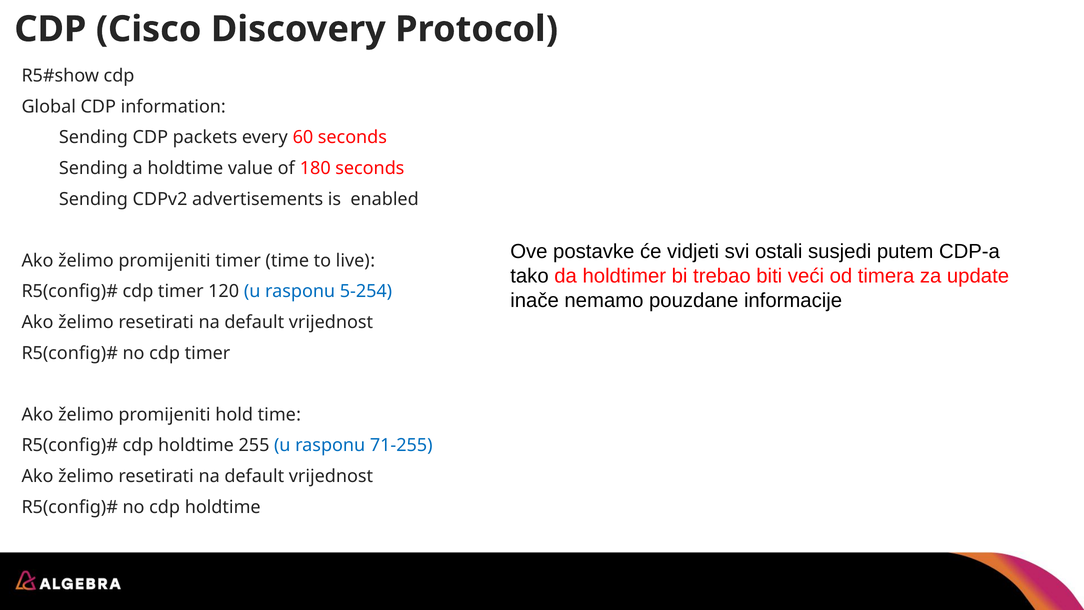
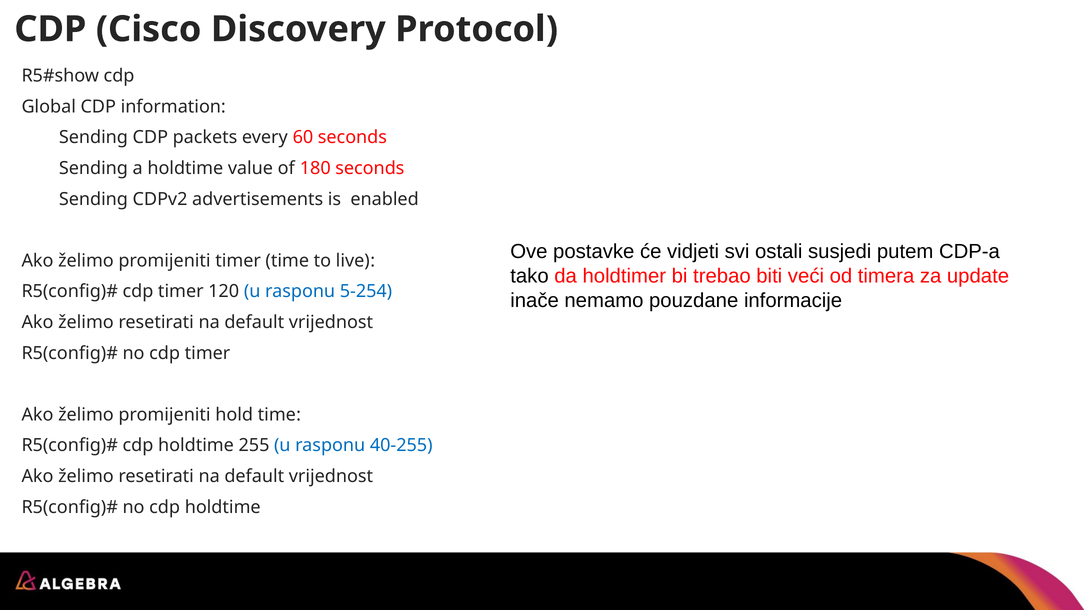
71-255: 71-255 -> 40-255 (401, 445)
